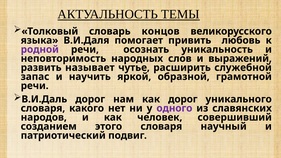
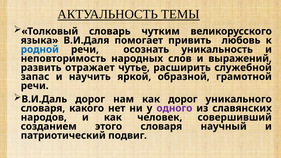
концов: концов -> чутким (161, 31)
родной colour: purple -> blue (40, 49)
называет: называет -> отражает (90, 68)
